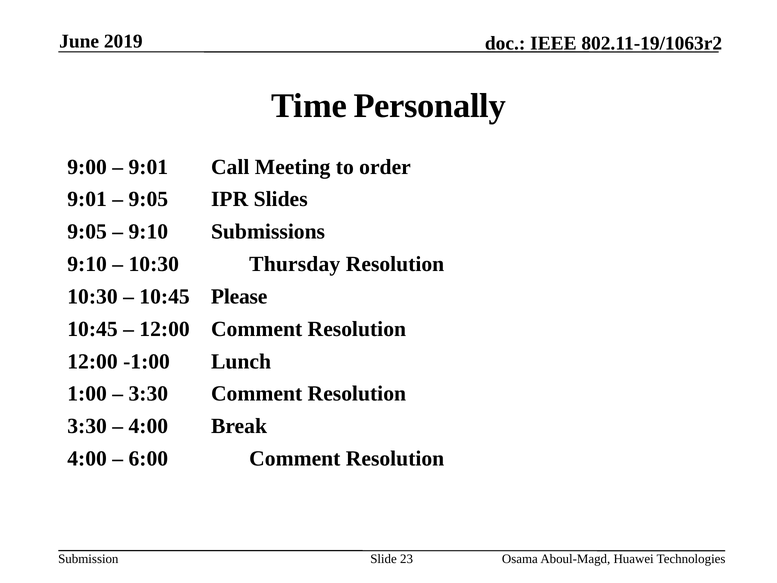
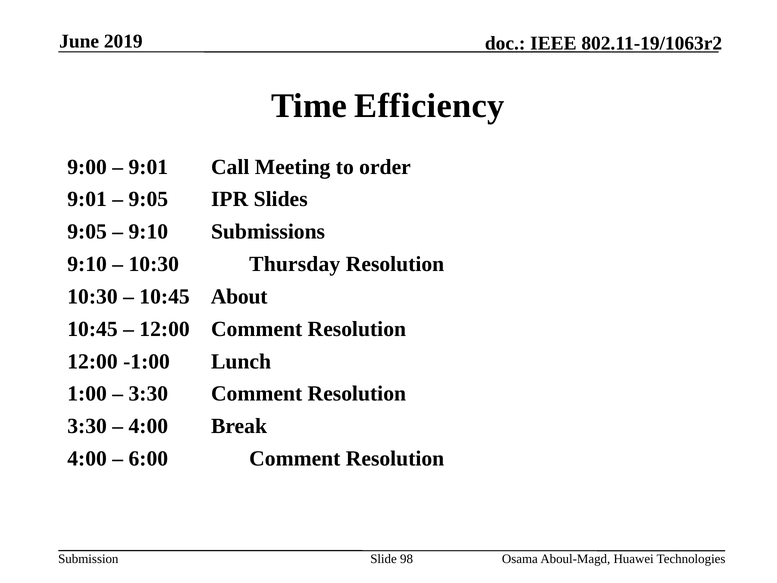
Personally: Personally -> Efficiency (429, 106)
Please: Please -> About (239, 296)
23: 23 -> 98 (407, 559)
